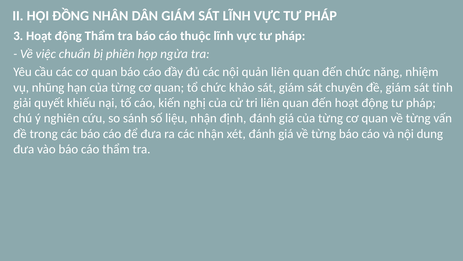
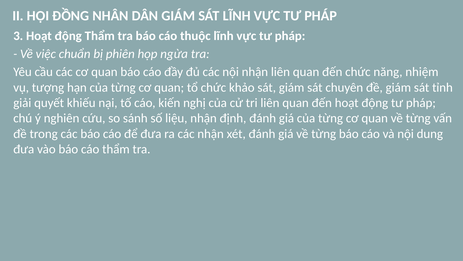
nội quản: quản -> nhận (255, 72)
nhũng: nhũng -> tượng (48, 87)
